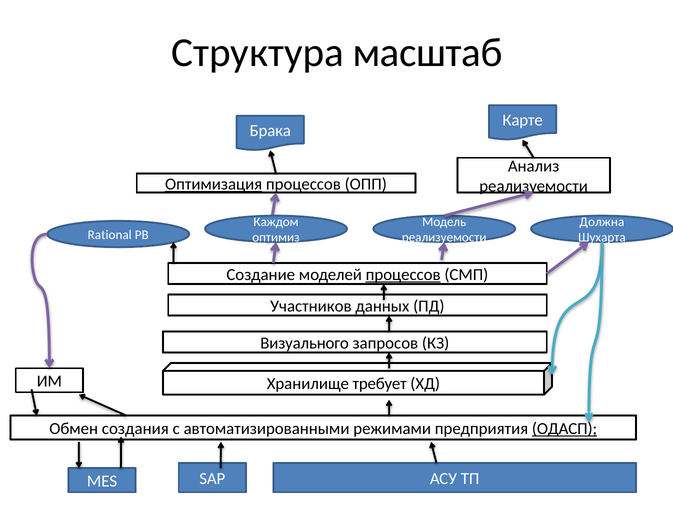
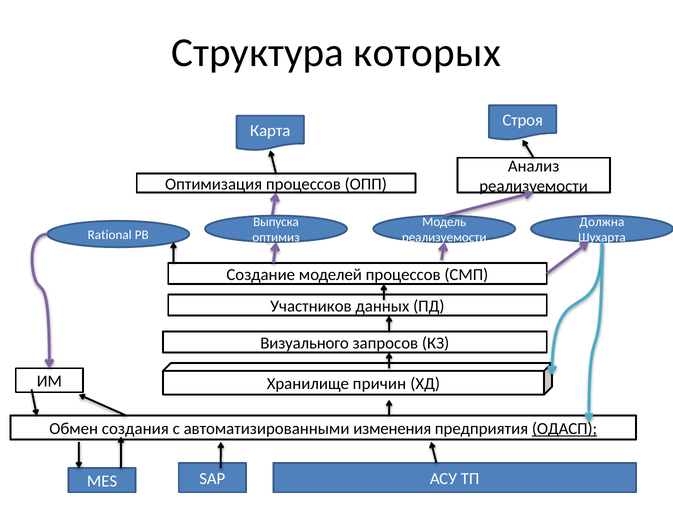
масштаб: масштаб -> которых (427, 52)
Карте: Карте -> Строя (523, 120)
Брака: Брака -> Карта (270, 131)
Оптимизация underline: present -> none (214, 184)
Каждом: Каждом -> Выпуска (276, 222)
процессов underline: present -> none (403, 275)
требует: требует -> причин (379, 384)
режимами: режимами -> изменения (392, 429)
